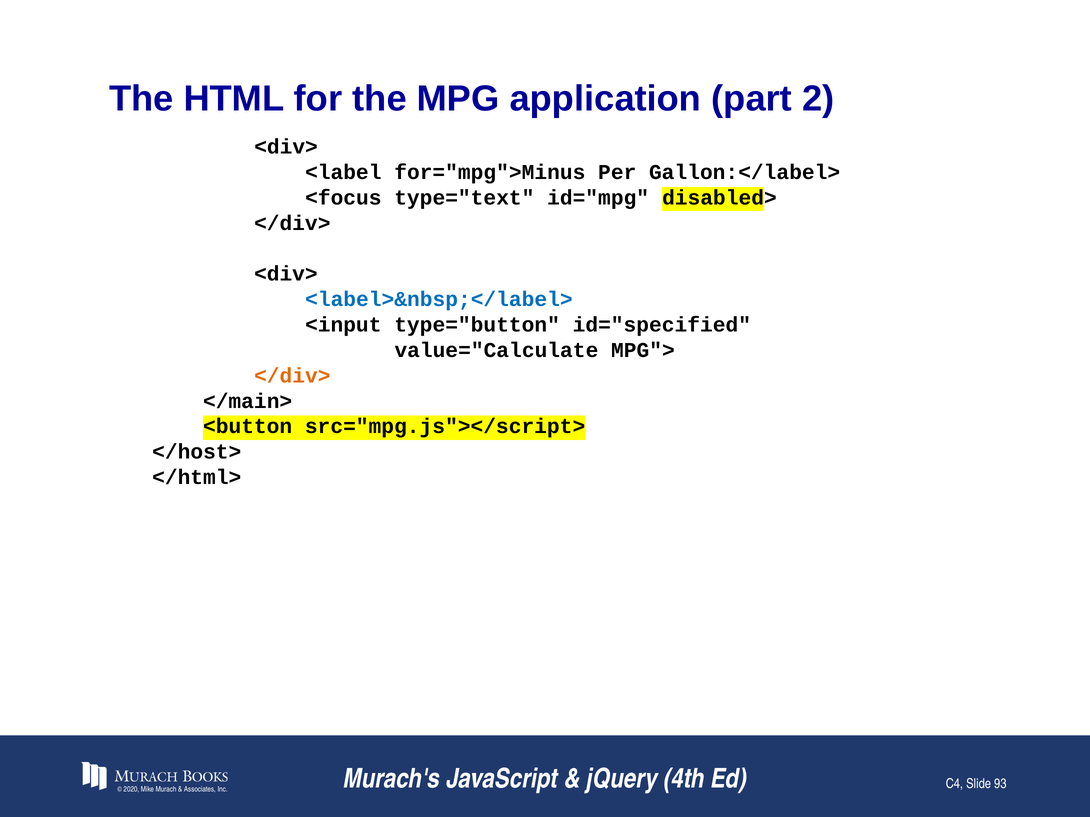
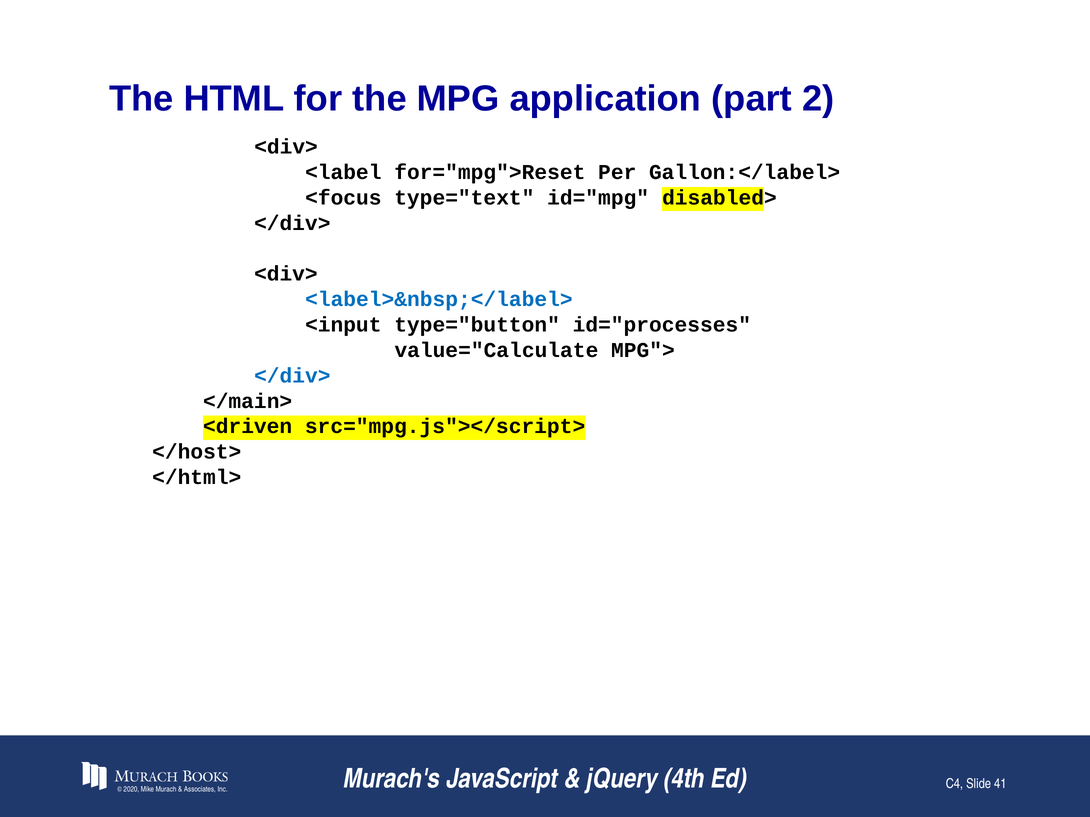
for="mpg">Minus: for="mpg">Minus -> for="mpg">Reset (490, 172)
id="specified: id="specified -> id="processes (662, 325)
</div> colour: orange -> blue (292, 376)
<button: <button -> <driven (248, 427)
93: 93 -> 41 (1000, 784)
